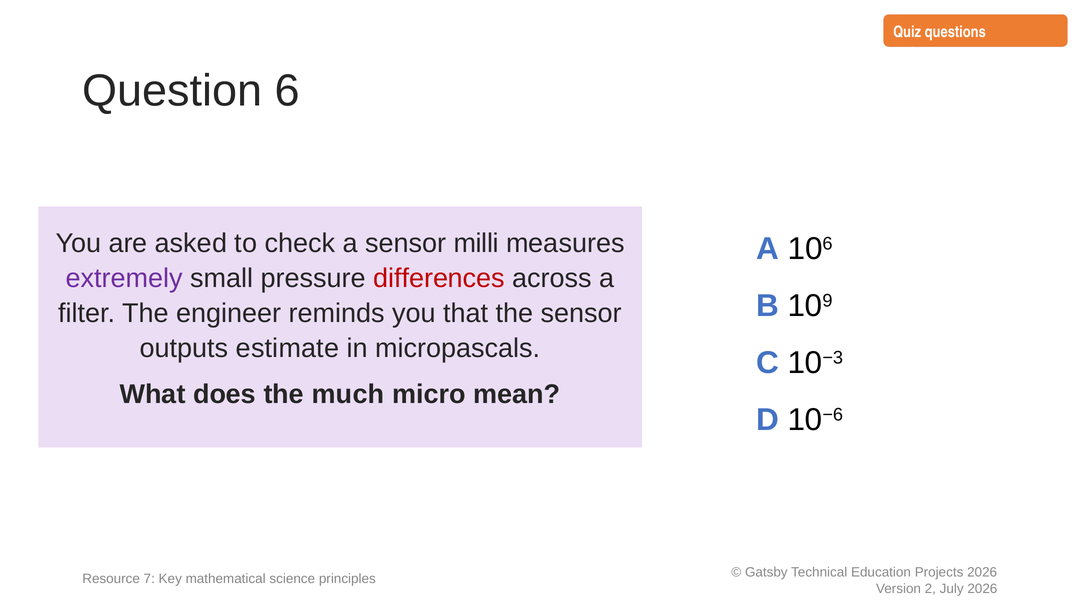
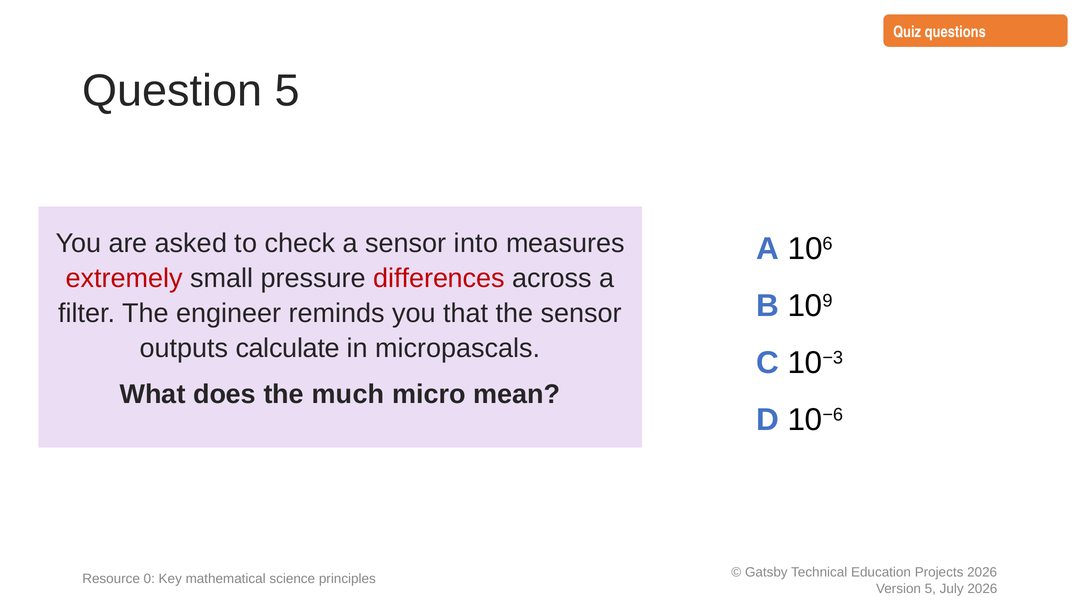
Question 6: 6 -> 5 (287, 91)
milli: milli -> into (476, 243)
extremely colour: purple -> red (124, 278)
estimate: estimate -> calculate (288, 348)
7: 7 -> 0 (149, 579)
2: 2 -> 5 (930, 588)
